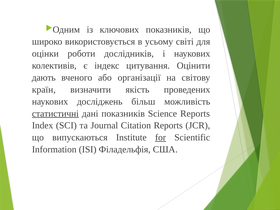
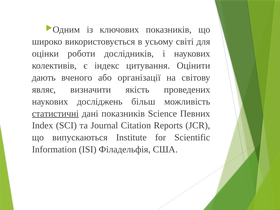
країн: країн -> являє (44, 90)
Science Reports: Reports -> Певних (195, 114)
for underline: present -> none (160, 137)
